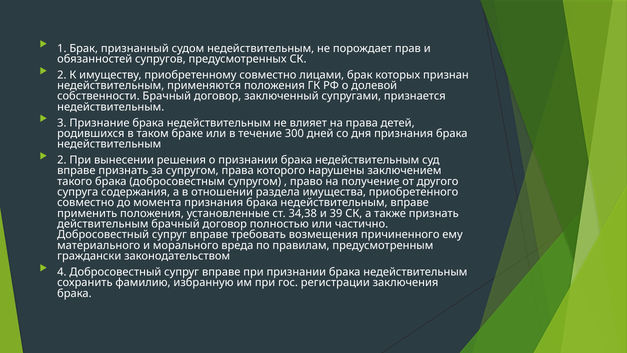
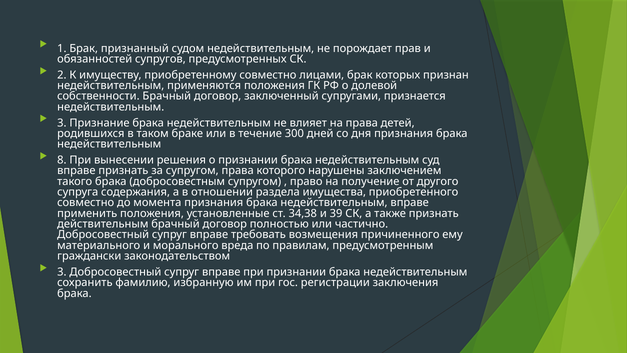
2: 2 -> 8 (62, 160)
4: 4 -> 3 (62, 272)
